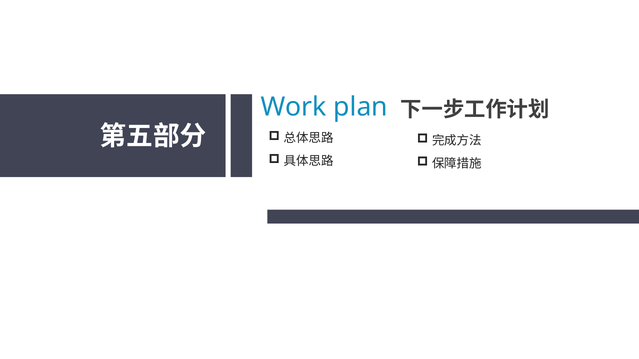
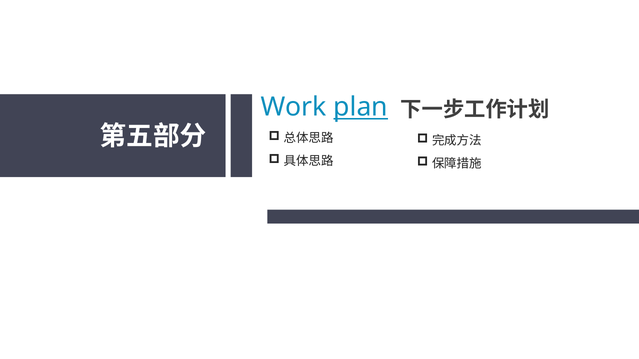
plan underline: none -> present (361, 107)
